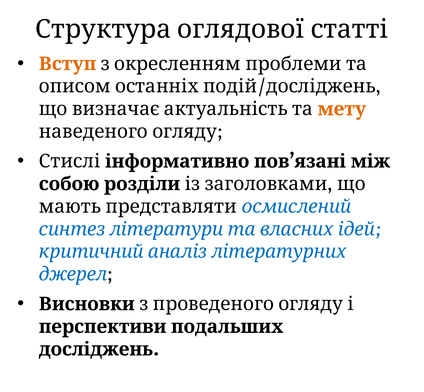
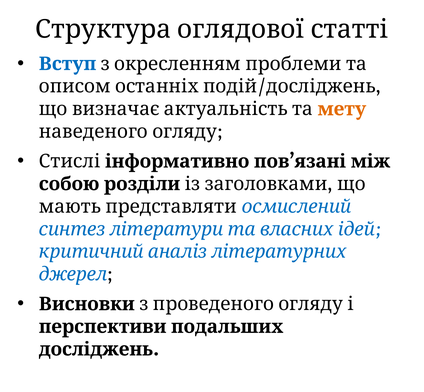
Вступ colour: orange -> blue (68, 64)
